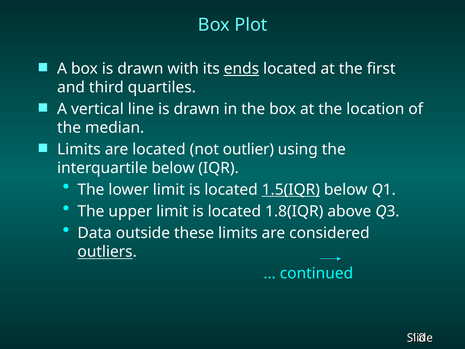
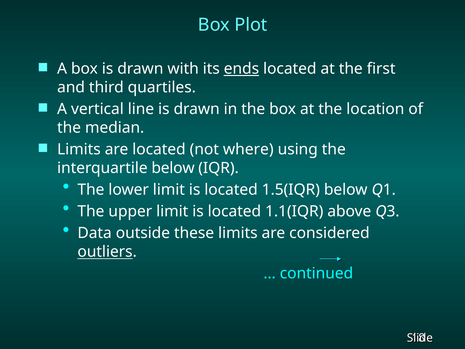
outlier: outlier -> where (248, 149)
1.5(IQR underline: present -> none (291, 190)
1.8(IQR: 1.8(IQR -> 1.1(IQR (294, 211)
